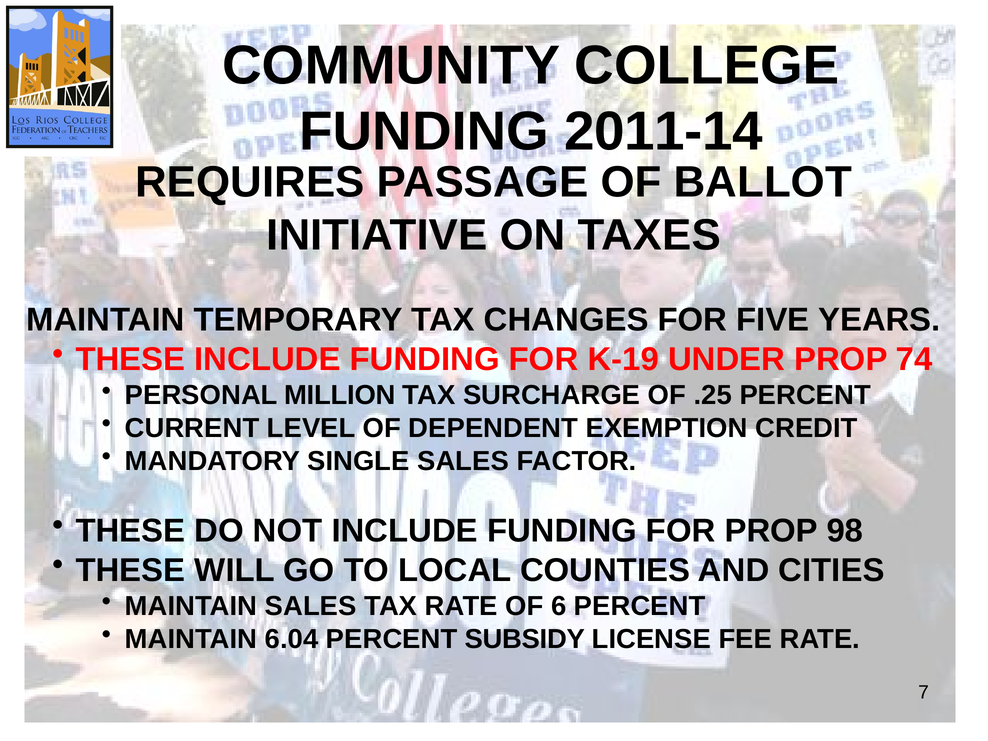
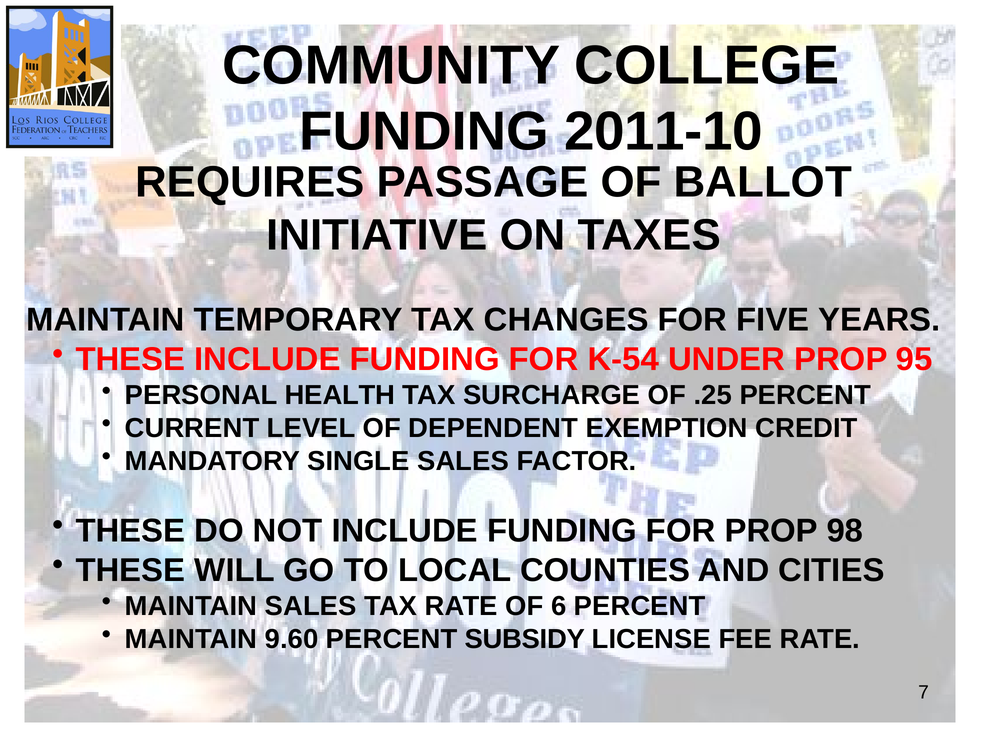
2011-14: 2011-14 -> 2011-10 (664, 131)
K-19: K-19 -> K-54 (623, 360)
74: 74 -> 95 (914, 360)
MILLION: MILLION -> HEALTH (340, 395)
6.04: 6.04 -> 9.60 (292, 639)
